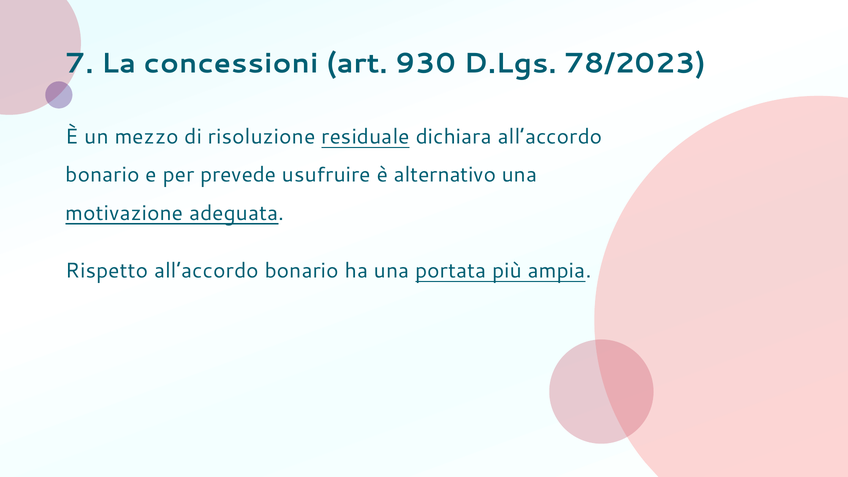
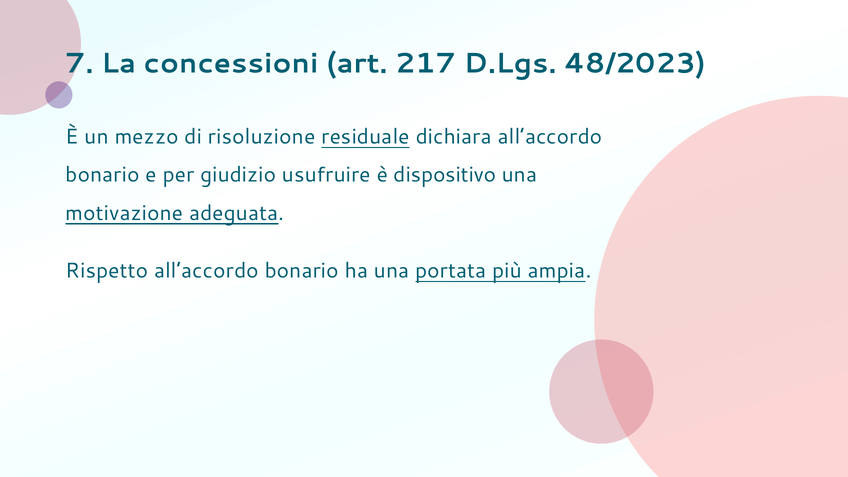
930: 930 -> 217 (426, 63)
78/2023: 78/2023 -> 48/2023 (635, 63)
prevede: prevede -> giudizio (238, 175)
alternativo: alternativo -> dispositivo (445, 175)
